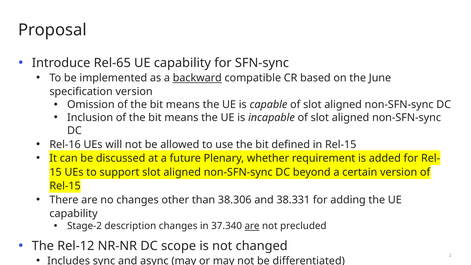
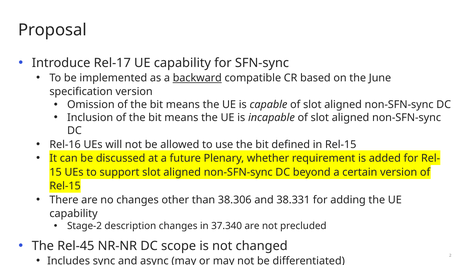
Rel-65: Rel-65 -> Rel-17 (112, 63)
are underline: present -> none (252, 226)
Rel-12: Rel-12 -> Rel-45 (76, 246)
